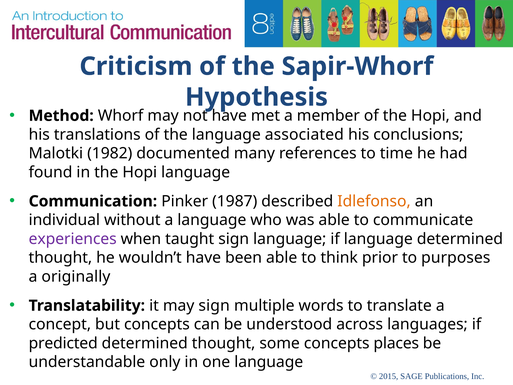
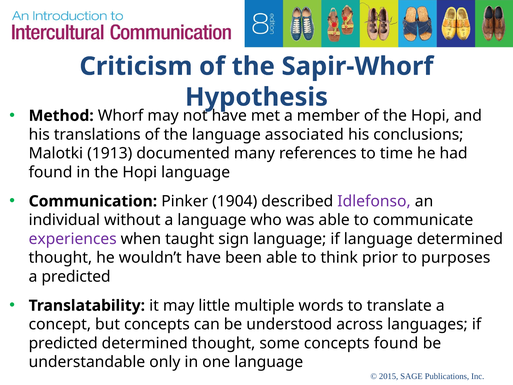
1982: 1982 -> 1913 (110, 153)
1987: 1987 -> 1904 (235, 201)
Idlefonso colour: orange -> purple (374, 201)
a originally: originally -> predicted (76, 276)
may sign: sign -> little (214, 305)
concepts places: places -> found (396, 343)
